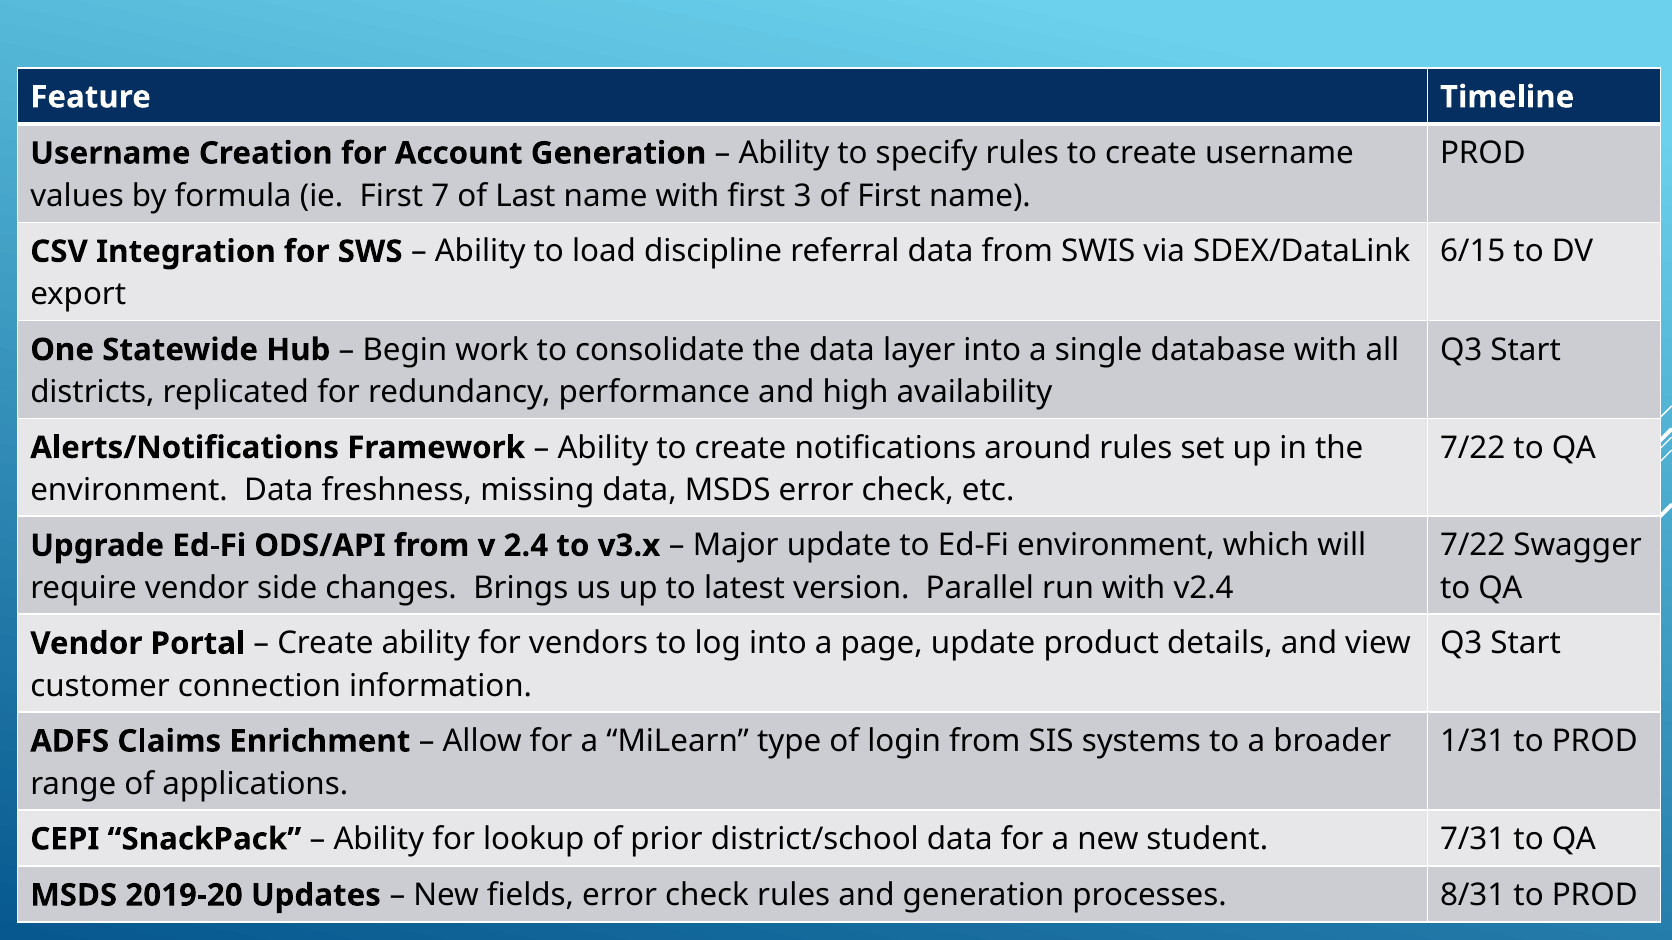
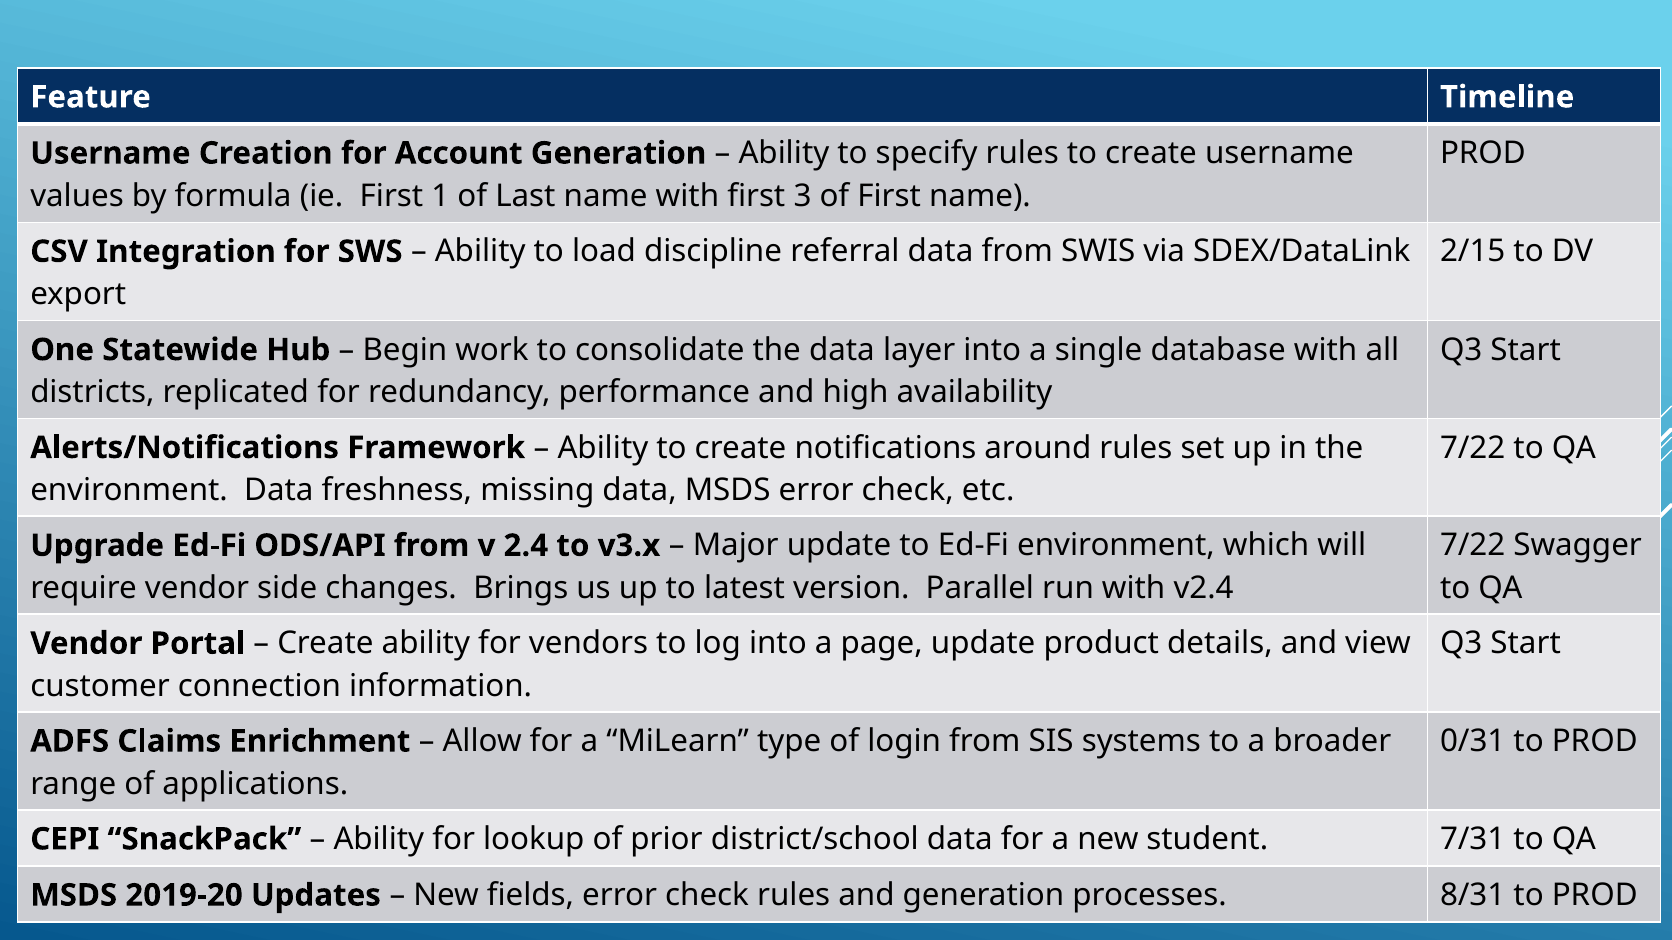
7: 7 -> 1 (440, 196)
6/15: 6/15 -> 2/15 (1473, 252)
1/31: 1/31 -> 0/31 (1473, 742)
